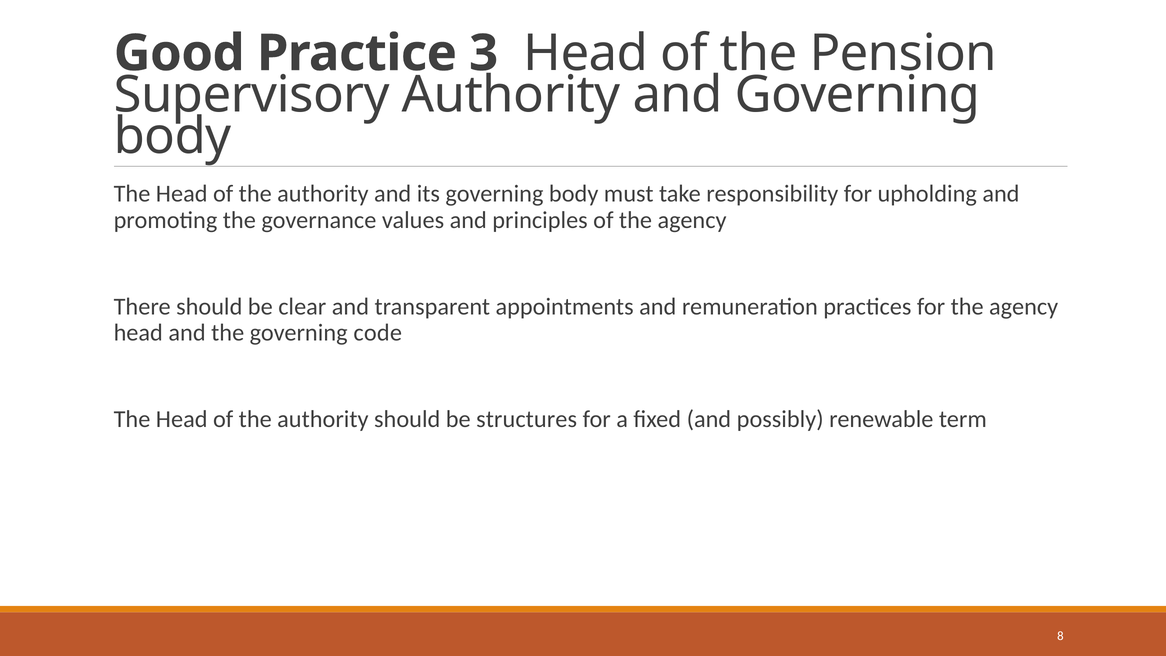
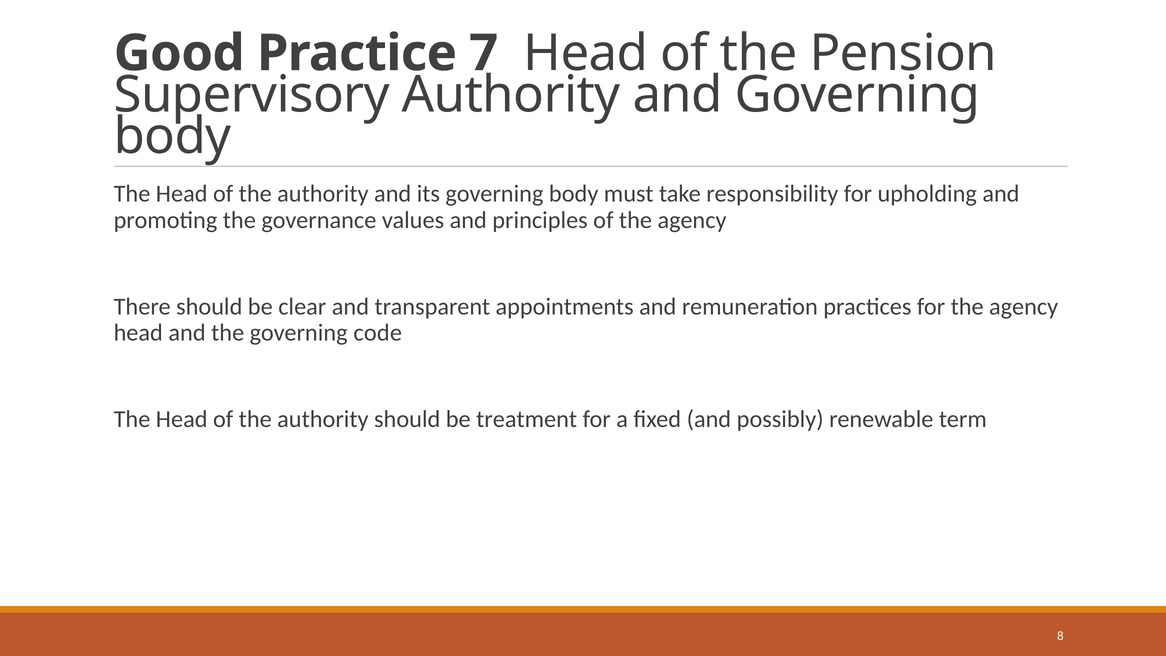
3: 3 -> 7 (484, 53)
structures: structures -> treatment (527, 419)
